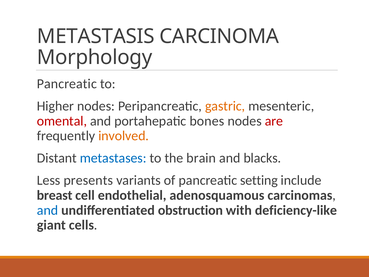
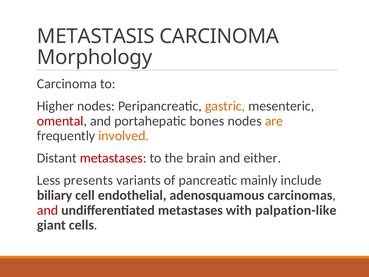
Pancreatic: Pancreatic -> Carcinoma (67, 84)
are colour: red -> orange (274, 121)
metastases colour: blue -> red (113, 158)
blacks: blacks -> either (262, 158)
setting: setting -> mainly (259, 180)
breast: breast -> biliary (55, 195)
and colour: blue -> red (47, 210)
undifferentiated obstruction: obstruction -> metastases (190, 210)
deficiency-like: deficiency-like -> palpation-like (296, 210)
